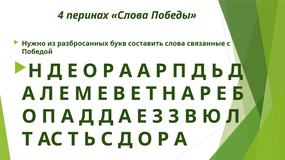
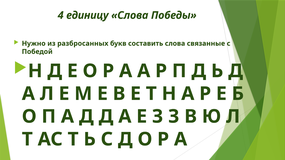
перинах: перинах -> единицу (87, 15)
